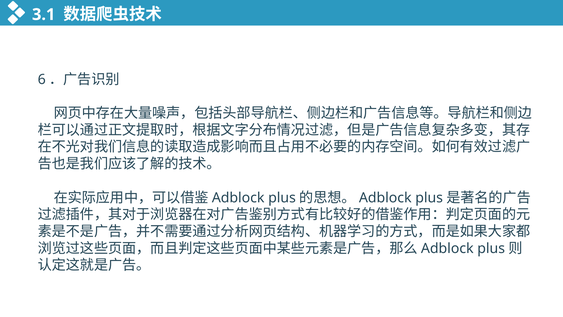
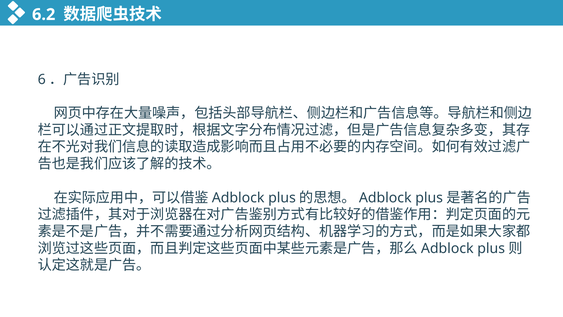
3.1: 3.1 -> 6.2 (44, 15)
